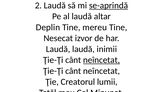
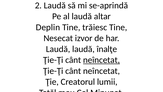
se-aprindă underline: present -> none (109, 5)
mereu: mereu -> trăiesc (95, 27)
inimii: inimii -> înalţe (107, 49)
